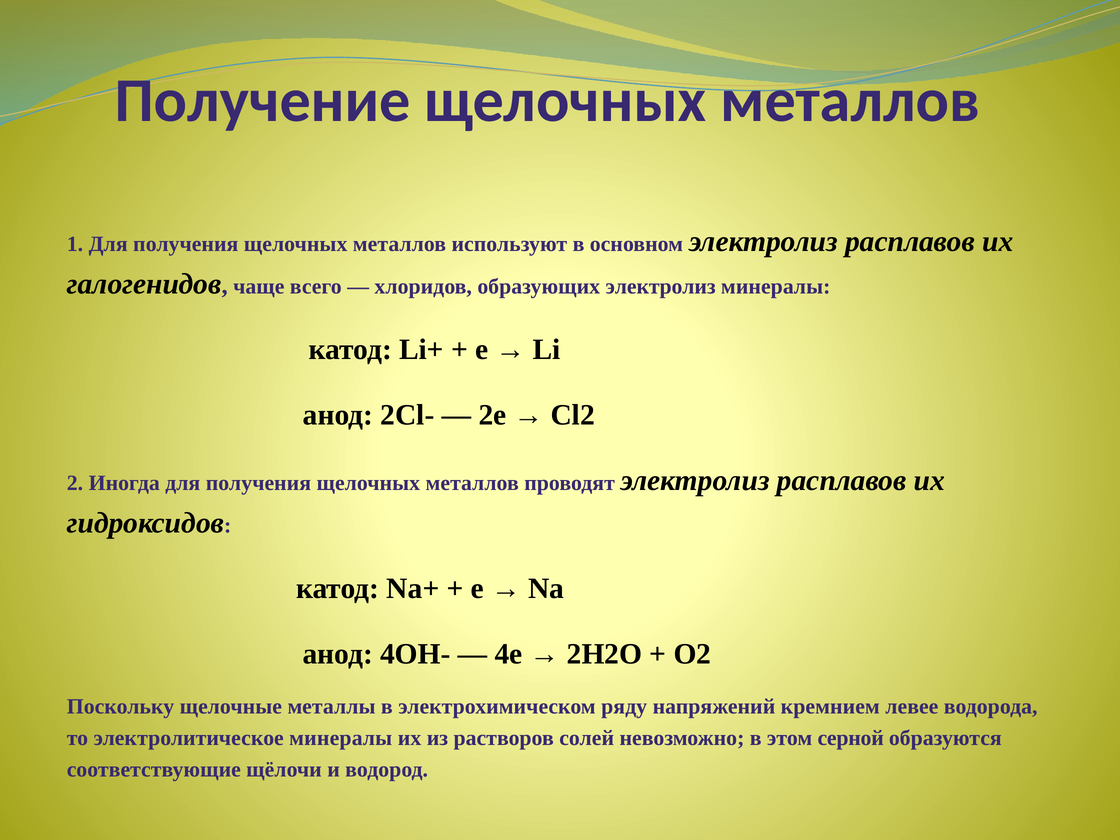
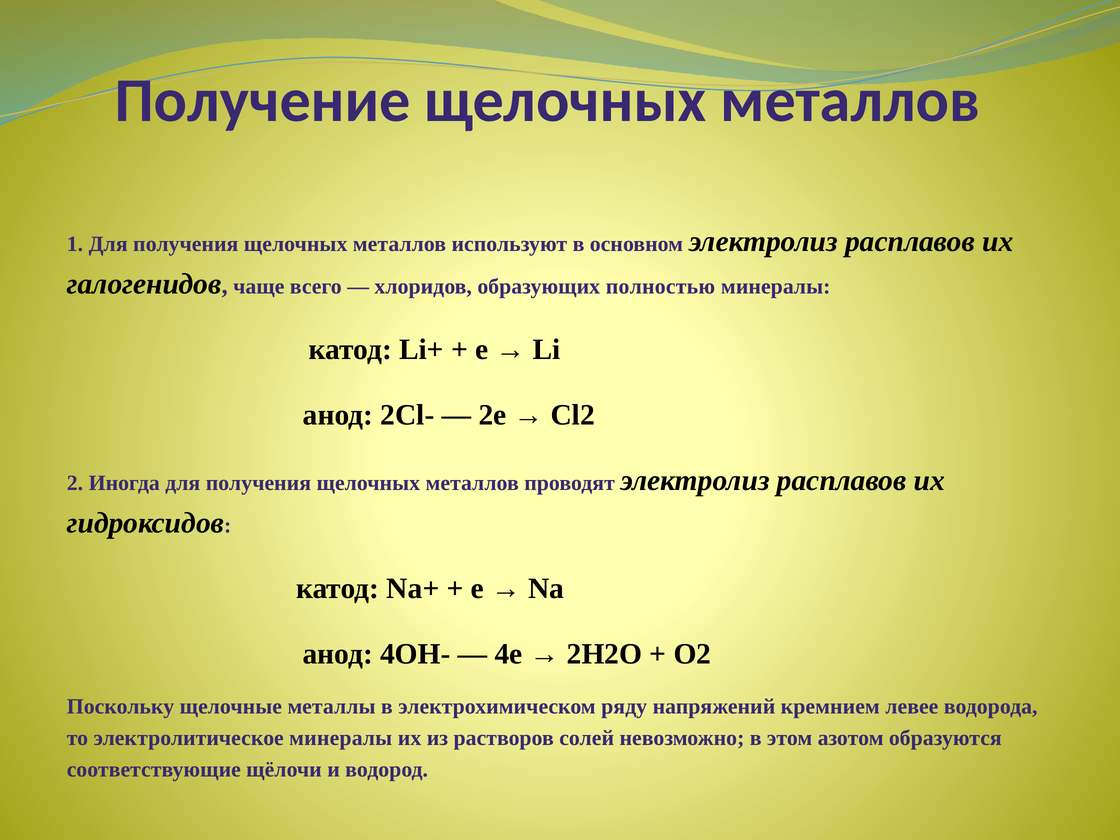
образующих электролиз: электролиз -> полностью (660, 287)
серной: серной -> азотом (851, 738)
